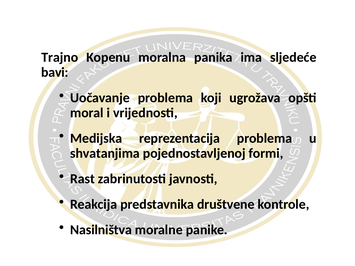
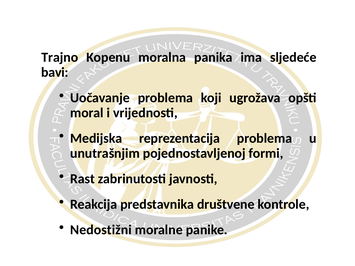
shvatanjima: shvatanjima -> unutrašnjim (105, 153)
Nasilništva: Nasilništva -> Nedostižni (101, 230)
